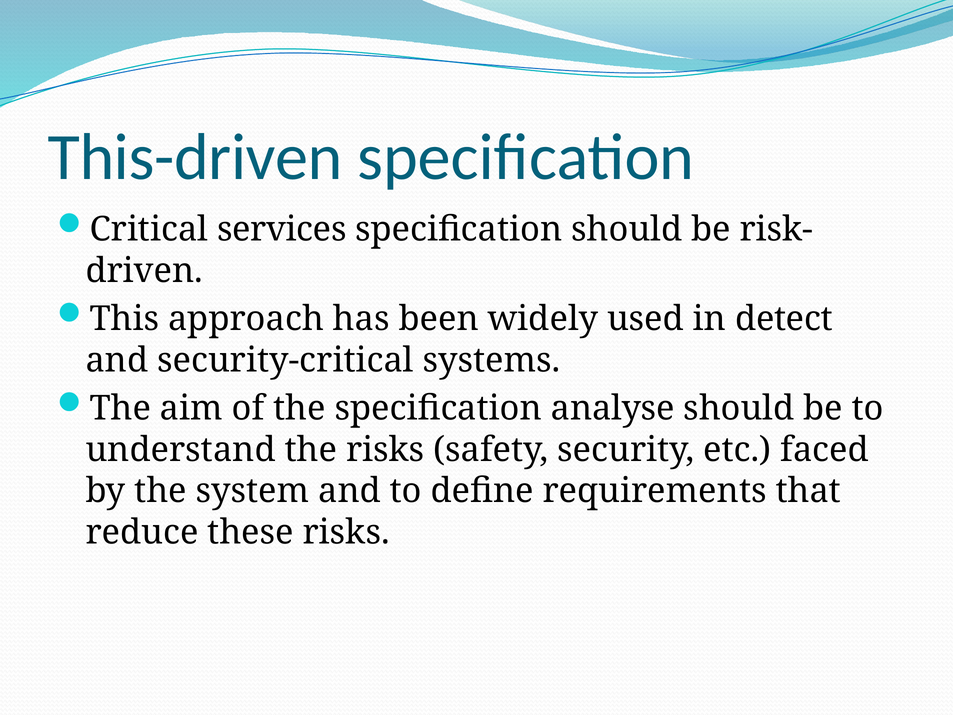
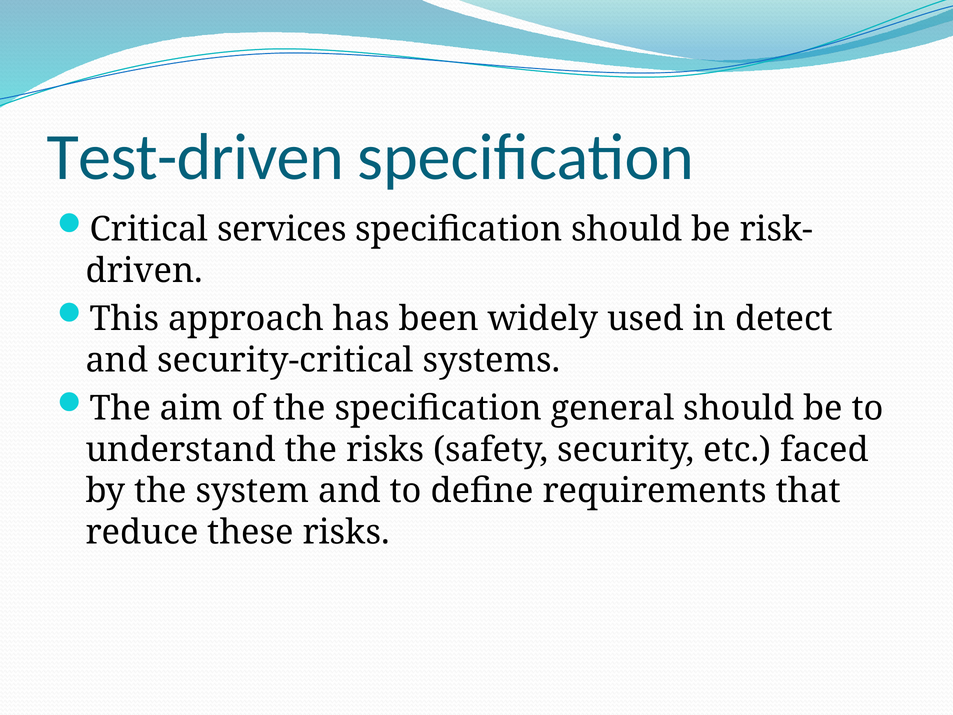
This-driven: This-driven -> Test-driven (195, 157)
analyse: analyse -> general (613, 408)
